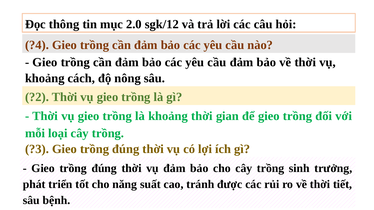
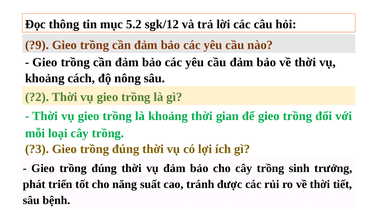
2.0: 2.0 -> 5.2 (134, 24)
?4: ?4 -> ?9 (37, 45)
